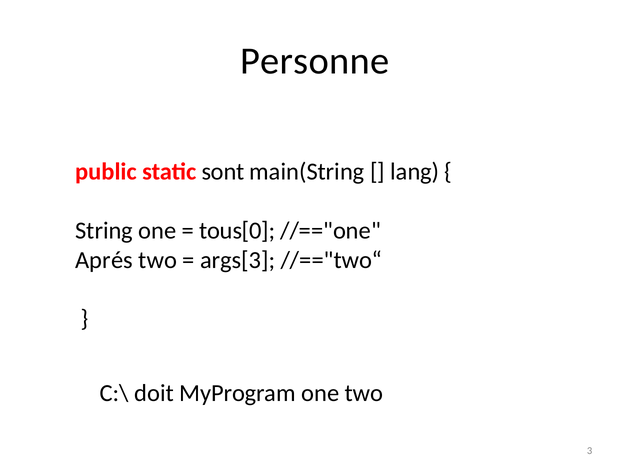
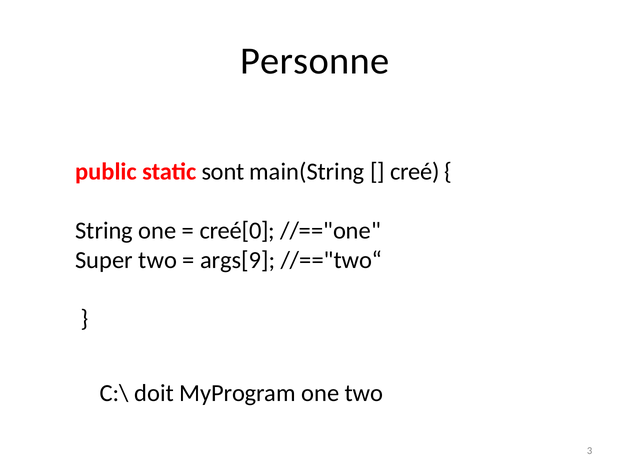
lang: lang -> creé (415, 172)
tous[0: tous[0 -> creé[0 (237, 231)
Aprés: Aprés -> Super (104, 260)
args[3: args[3 -> args[9 (238, 260)
